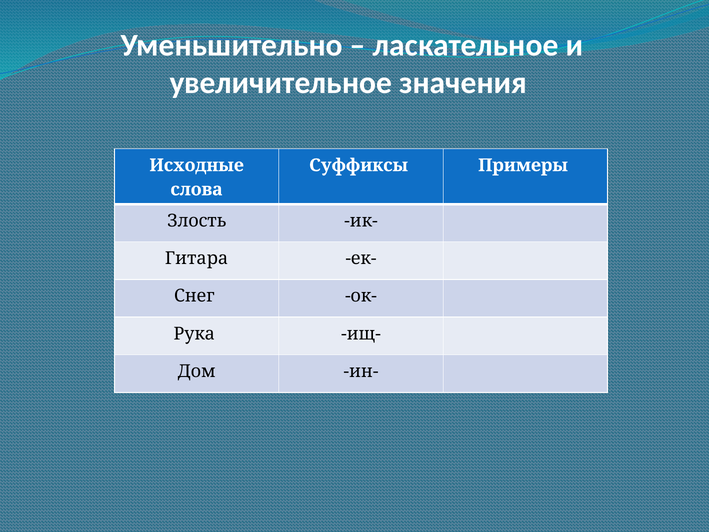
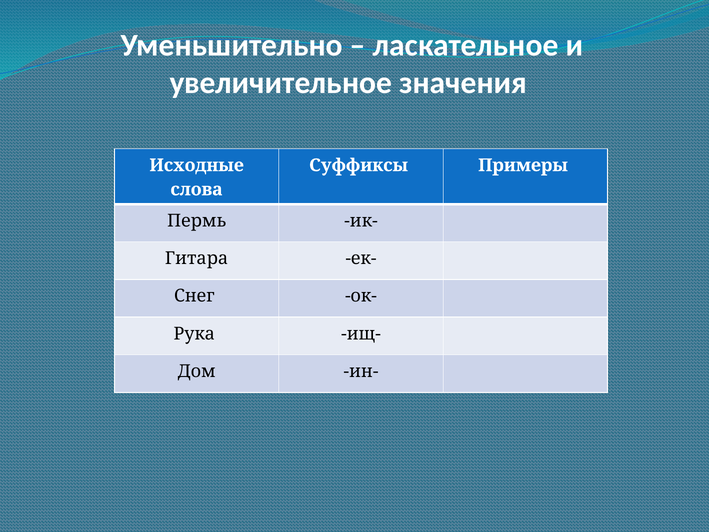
Злость: Злость -> Пермь (197, 221)
